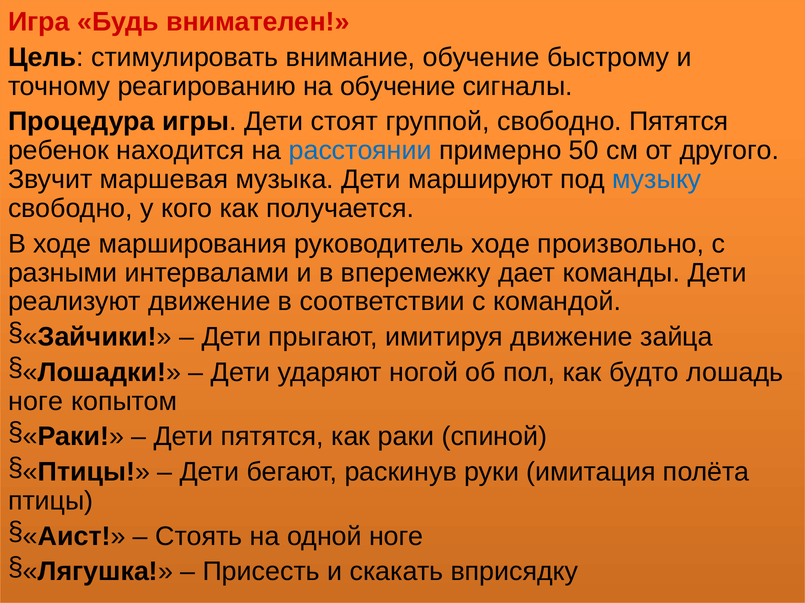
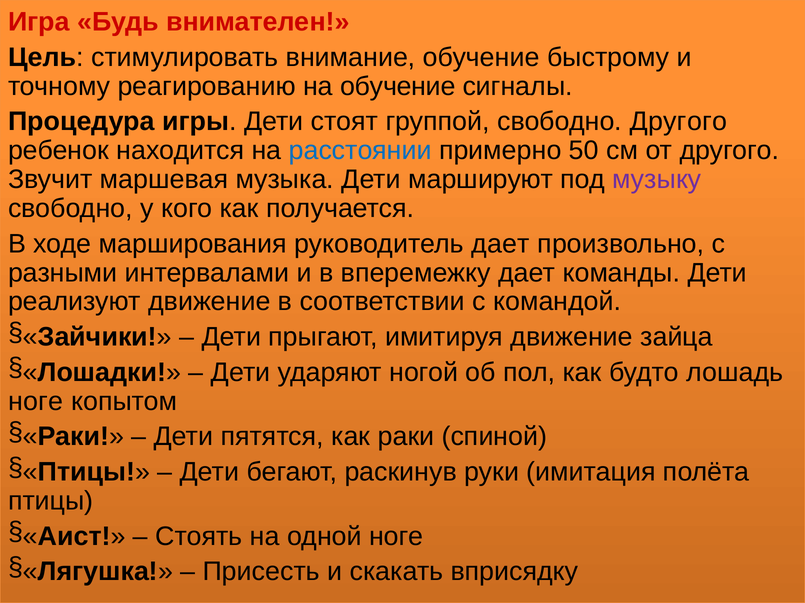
свободно Пятятся: Пятятся -> Другого (678, 122)
музыку colour: blue -> purple (657, 180)
руководитель ходе: ходе -> дает (500, 244)
